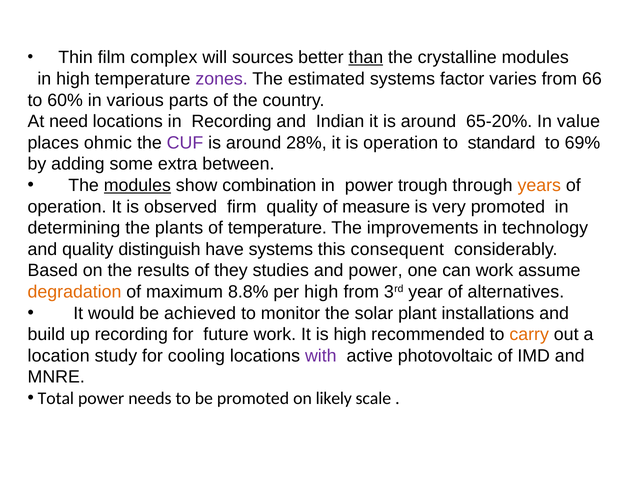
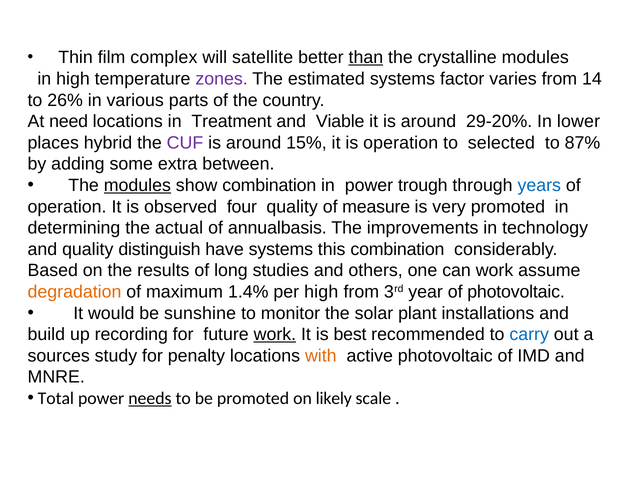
sources: sources -> satellite (263, 58)
66: 66 -> 14 (592, 79)
60%: 60% -> 26% (65, 100)
in Recording: Recording -> Treatment (232, 122)
Indian: Indian -> Viable (340, 122)
65-20%: 65-20% -> 29-20% (499, 122)
value: value -> lower (579, 122)
ohmic: ohmic -> hybrid (108, 143)
28%: 28% -> 15% (306, 143)
standard: standard -> selected (501, 143)
69%: 69% -> 87% (582, 143)
years colour: orange -> blue (539, 185)
firm: firm -> four (242, 207)
plants: plants -> actual (179, 228)
of temperature: temperature -> annualbasis (277, 228)
this consequent: consequent -> combination (397, 249)
they: they -> long (231, 271)
and power: power -> others (376, 271)
8.8%: 8.8% -> 1.4% (248, 292)
of alternatives: alternatives -> photovoltaic (516, 292)
achieved: achieved -> sunshine (200, 313)
work underline: none -> present (275, 335)
is high: high -> best (350, 335)
carry colour: orange -> blue (529, 335)
location: location -> sources (59, 356)
cooling: cooling -> penalty (196, 356)
with colour: purple -> orange (321, 356)
needs underline: none -> present (150, 399)
